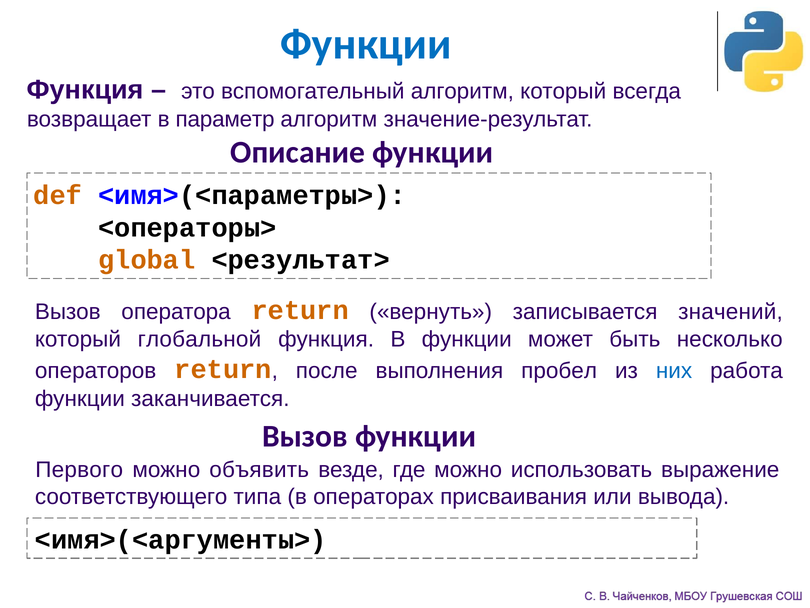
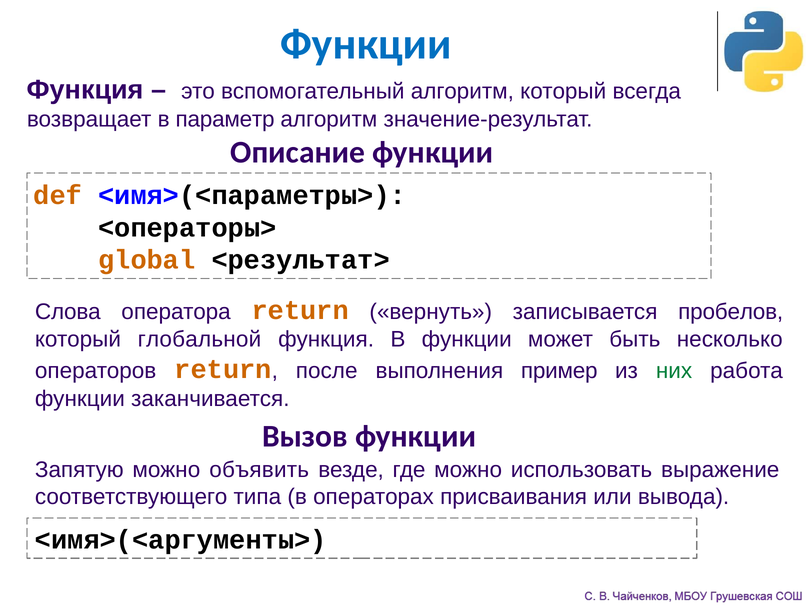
Вызов: Вызов -> Слова (68, 311)
значений: значений -> пробелов (731, 311)
пробел: пробел -> пример (559, 371)
них colour: blue -> green (674, 371)
Первого: Первого -> Запятую (79, 470)
